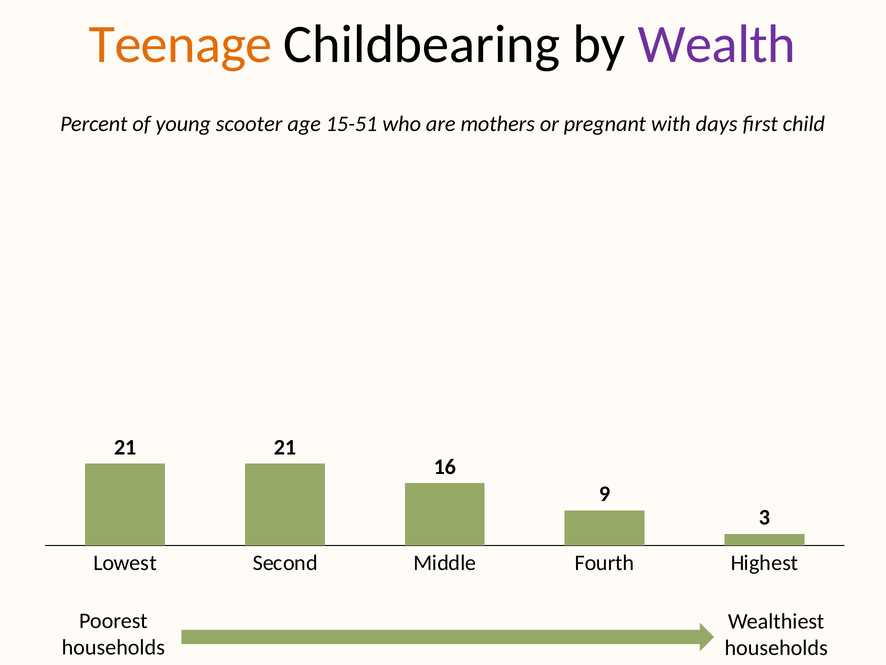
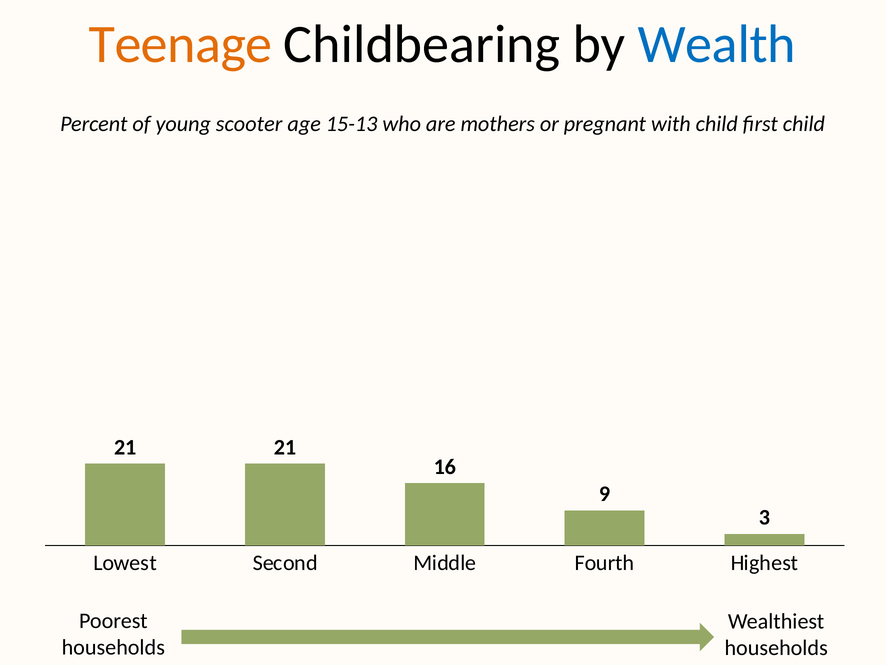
Wealth colour: purple -> blue (717, 44)
15-51: 15-51 -> 15-13 (352, 124)
with days: days -> child (717, 124)
